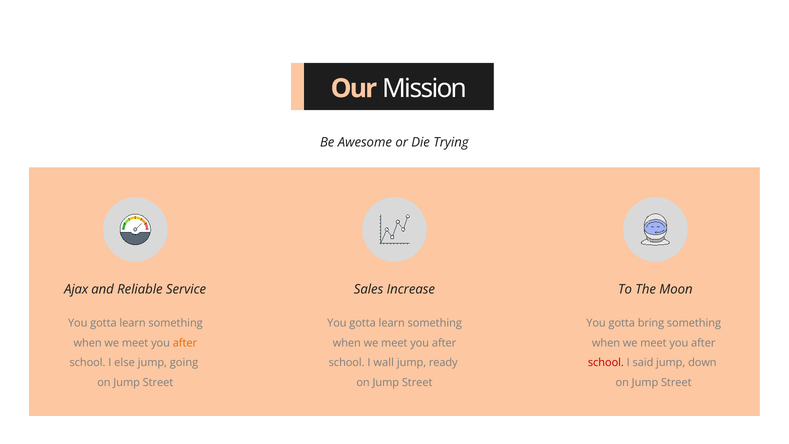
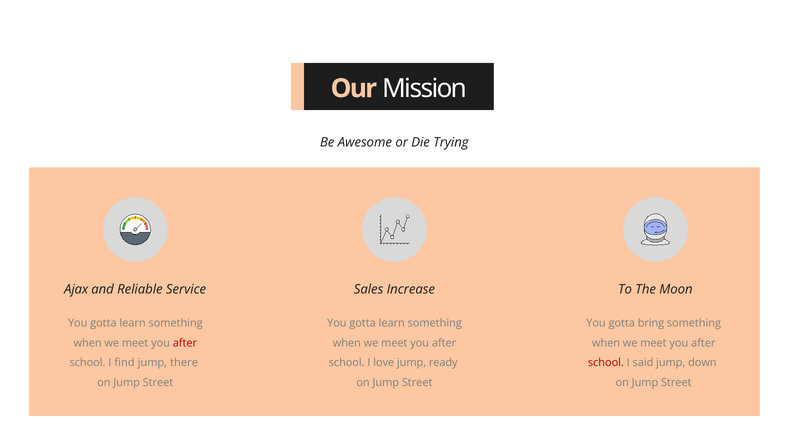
after colour: orange -> red (185, 343)
else: else -> find (125, 363)
going: going -> there (184, 363)
wall: wall -> love (384, 363)
